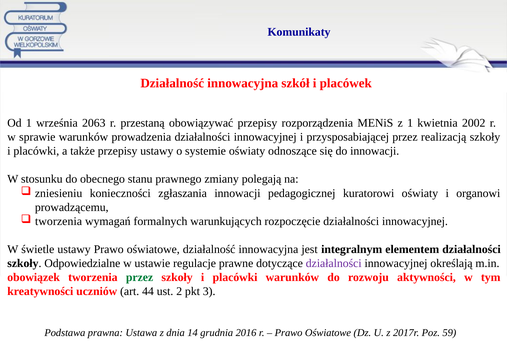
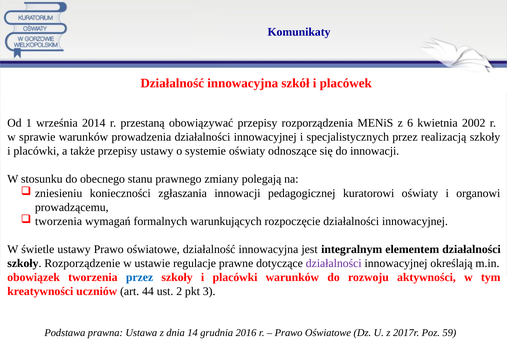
2063: 2063 -> 2014 (94, 123)
z 1: 1 -> 6 (410, 123)
przysposabiającej: przysposabiającej -> specjalistycznych (348, 137)
Odpowiedzialne: Odpowiedzialne -> Rozporządzenie (82, 263)
przez colour: green -> blue (140, 277)
